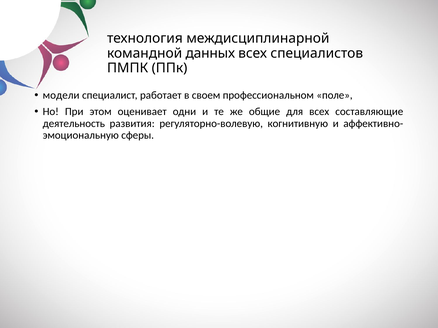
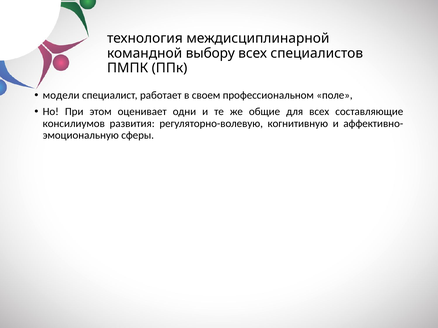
данных: данных -> выбору (210, 53)
деятельность: деятельность -> консилиумов (74, 124)
